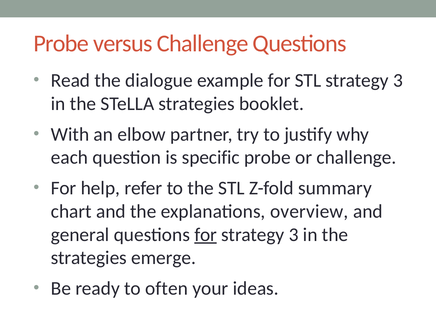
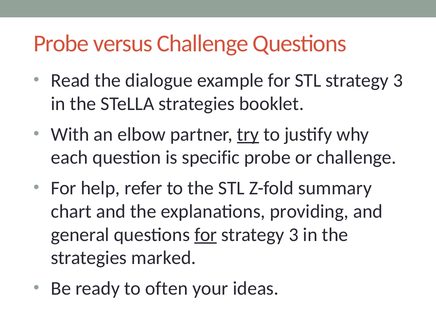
try underline: none -> present (248, 134)
overview: overview -> providing (309, 211)
emerge: emerge -> marked (164, 258)
